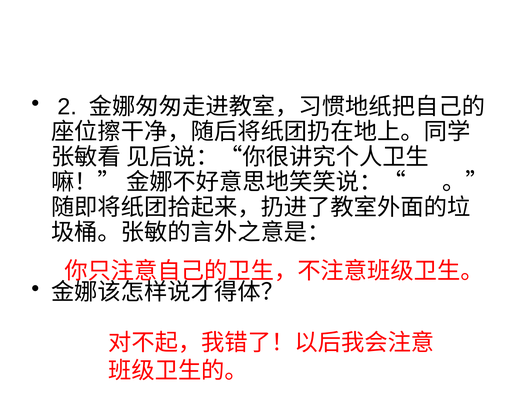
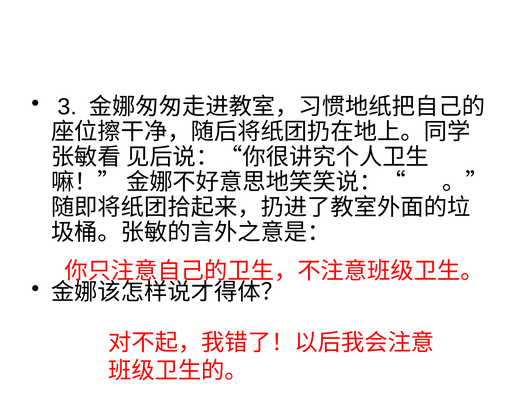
2: 2 -> 3 (67, 107)
